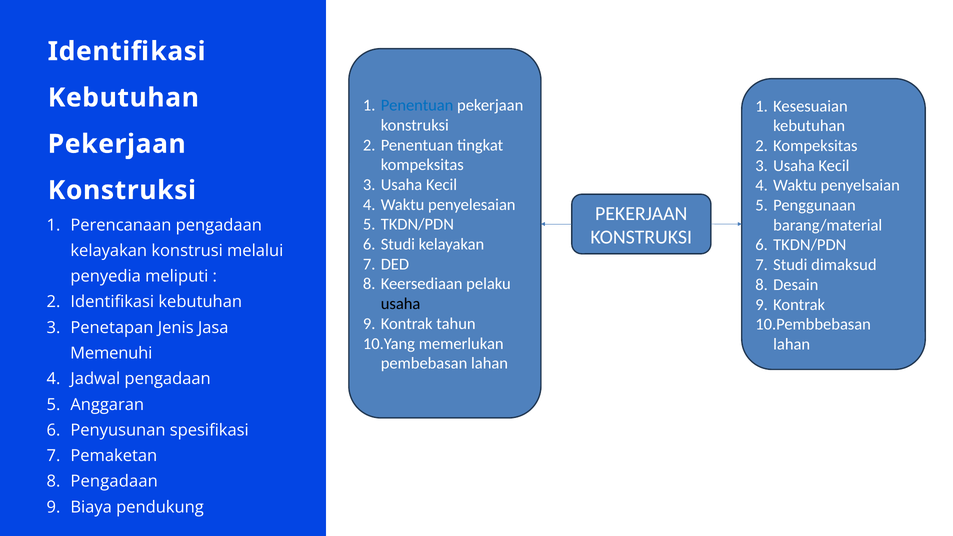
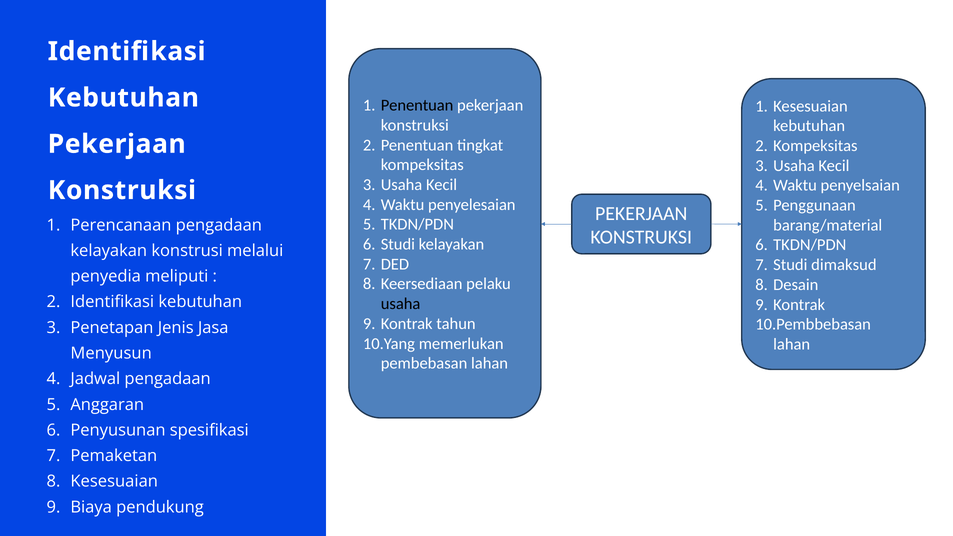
Penentuan colour: blue -> black (417, 105)
Memenuhi: Memenuhi -> Menyusun (111, 353)
Pengadaan: Pengadaan -> Kesesuaian (114, 482)
